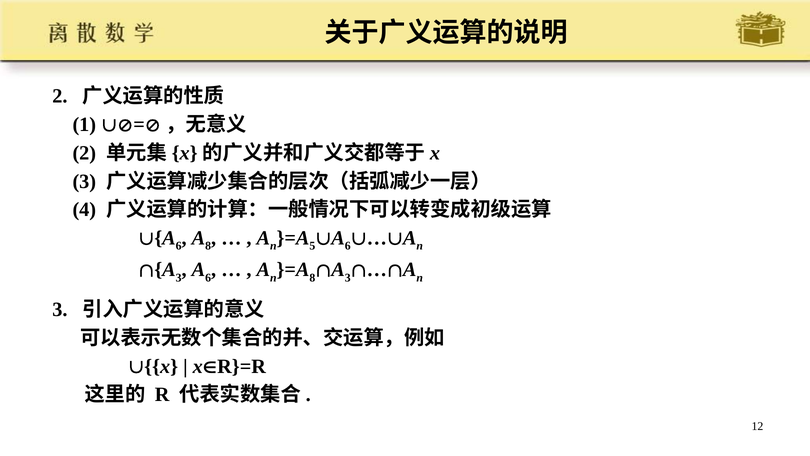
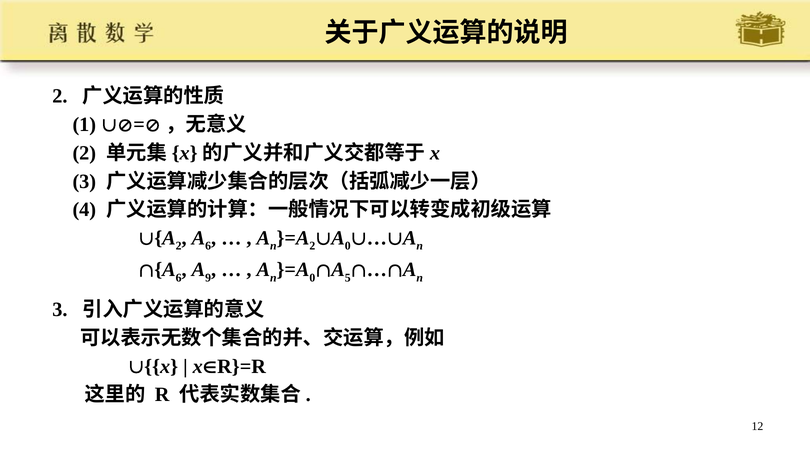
6: 6 -> 2 (179, 246)
8: 8 -> 6 (208, 246)
5: 5 -> 2 (312, 246)
6: 6 -> 0 (348, 246)
3: 3 -> 6 (179, 277)
6: 6 -> 9 (208, 277)
8: 8 -> 0 (312, 277)
3: 3 -> 5 (348, 277)
